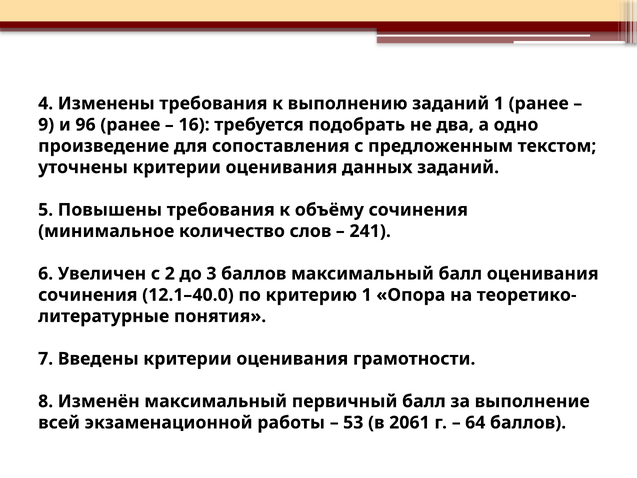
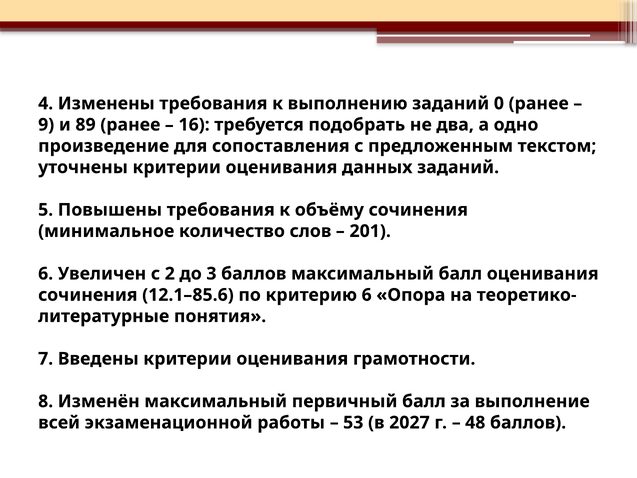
заданий 1: 1 -> 0 (499, 103)
96: 96 -> 89 (86, 125)
241: 241 -> 201 (370, 231)
12.1–40.0: 12.1–40.0 -> 12.1–85.6 (188, 295)
критерию 1: 1 -> 6 (367, 295)
2061: 2061 -> 2027 (409, 422)
64: 64 -> 48 (475, 422)
